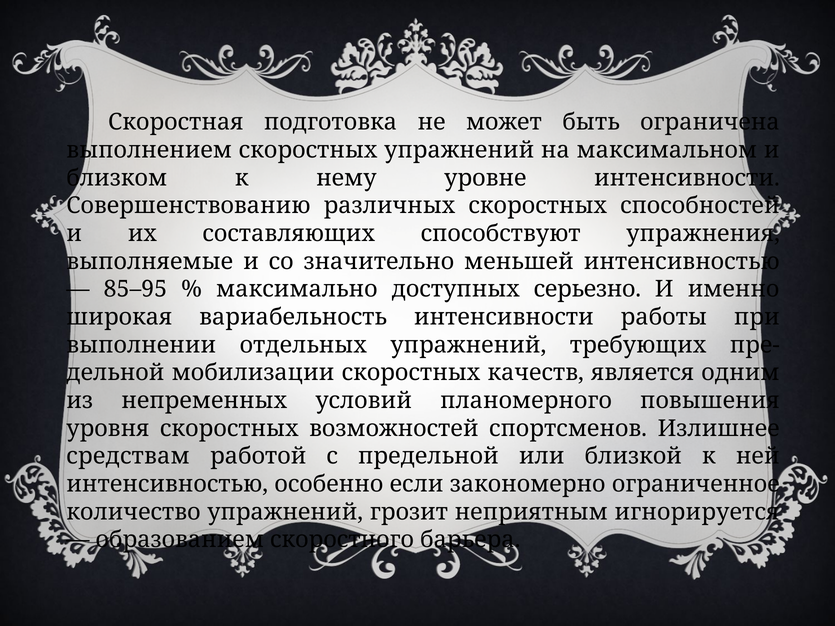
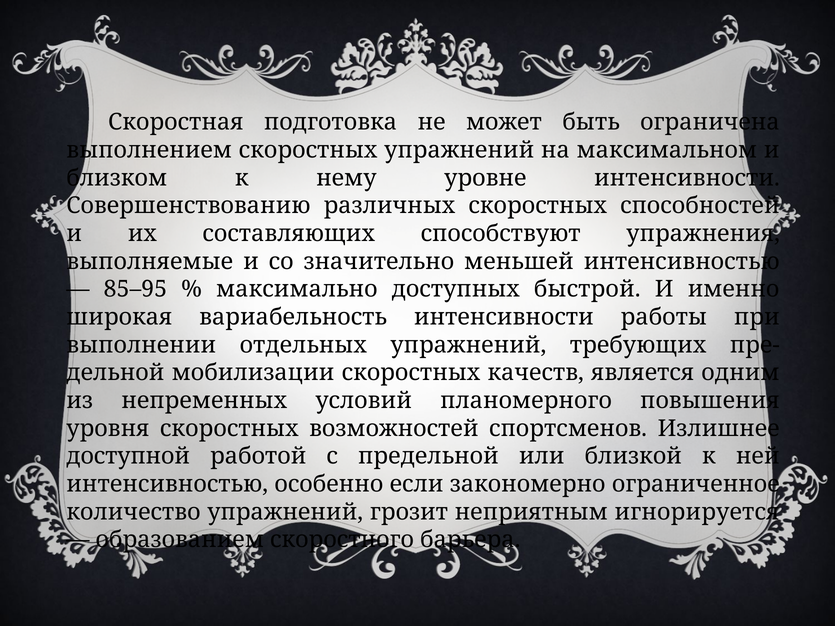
серьезно: серьезно -> быстрой (587, 289)
средствам: средствам -> доступной (128, 456)
